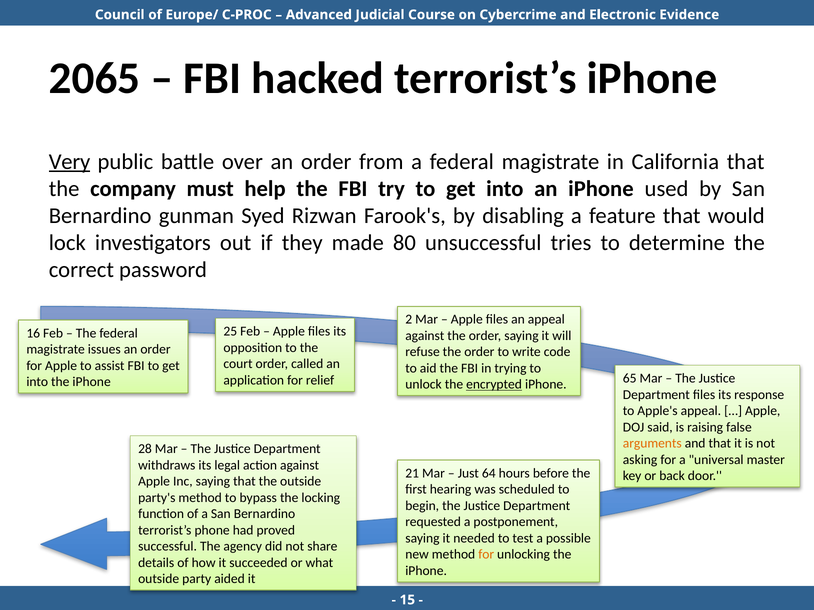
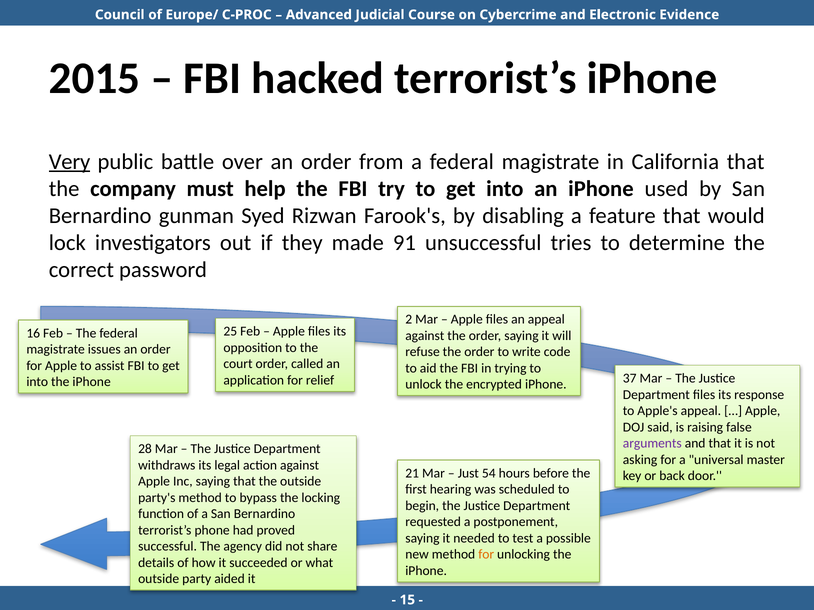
2065: 2065 -> 2015 (95, 78)
80: 80 -> 91 (404, 243)
encrypted underline: present -> none (494, 385)
65: 65 -> 37 (630, 379)
arguments colour: orange -> purple (652, 444)
64: 64 -> 54 (489, 474)
